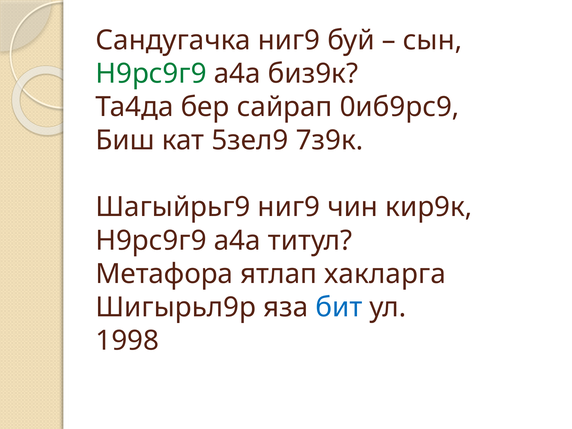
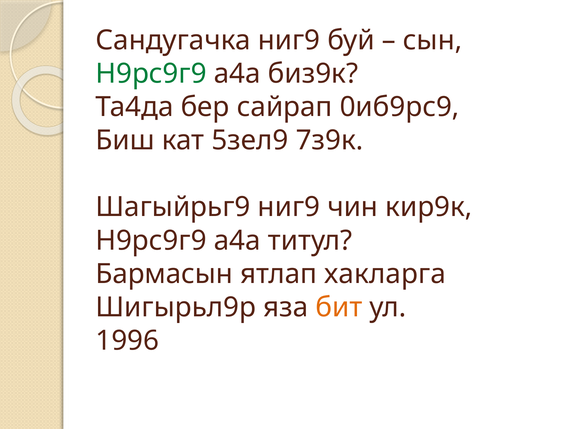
Метафора: Метафора -> Бармасын (164, 274)
бит colour: blue -> orange (339, 307)
1998: 1998 -> 1996 (127, 341)
